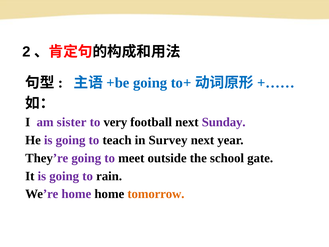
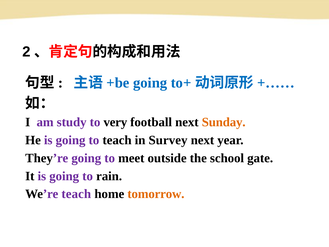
sister: sister -> study (72, 122)
Sunday colour: purple -> orange (224, 122)
We’re home: home -> teach (76, 194)
